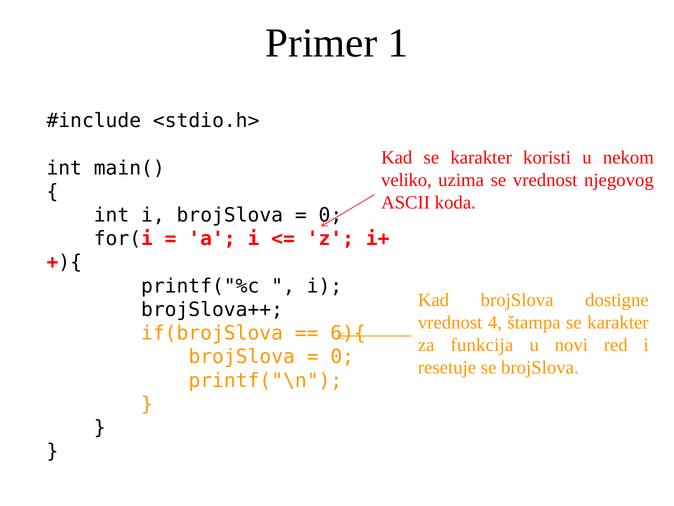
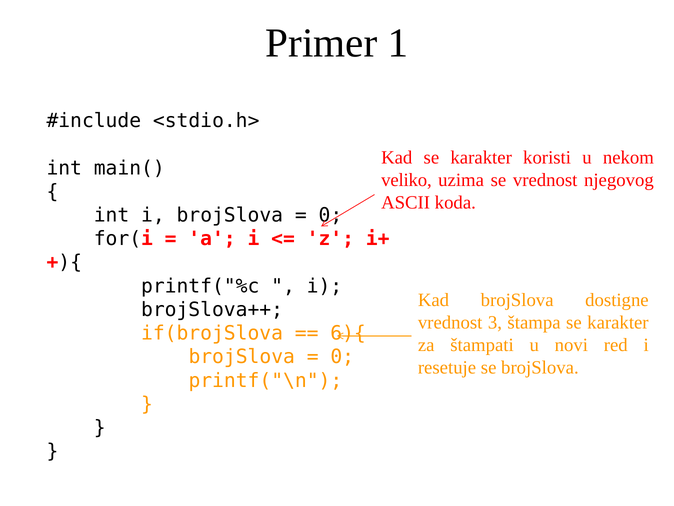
4: 4 -> 3 (495, 322)
funkcija: funkcija -> štampati (482, 345)
